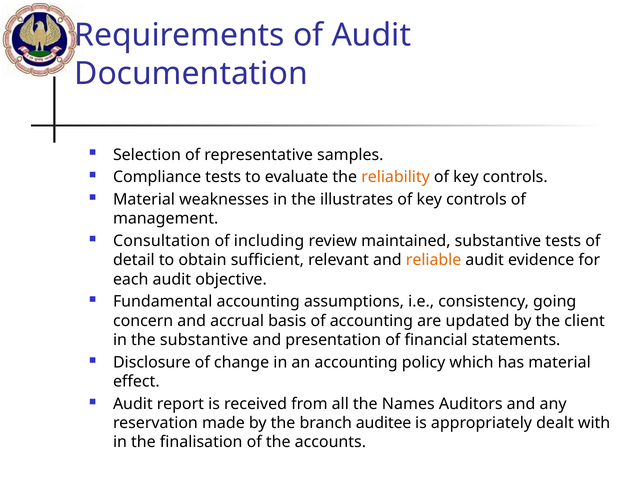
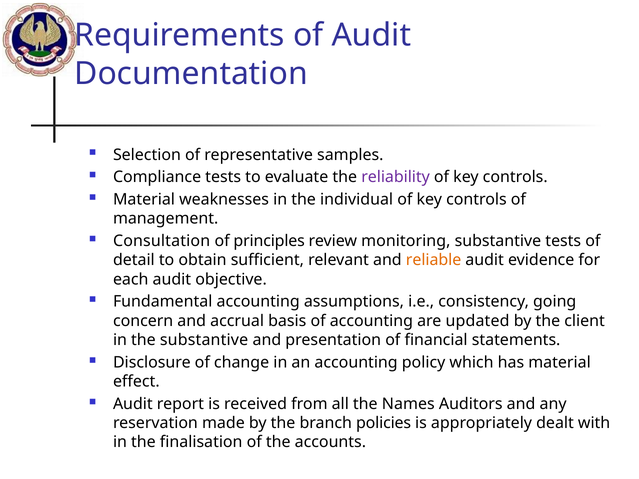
reliability colour: orange -> purple (396, 177)
illustrates: illustrates -> individual (357, 200)
including: including -> principles (269, 241)
maintained: maintained -> monitoring (406, 241)
auditee: auditee -> policies (384, 423)
